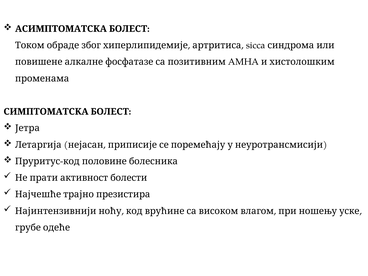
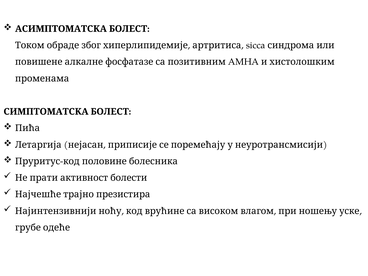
Јетра: Јетра -> Пића (28, 128)
